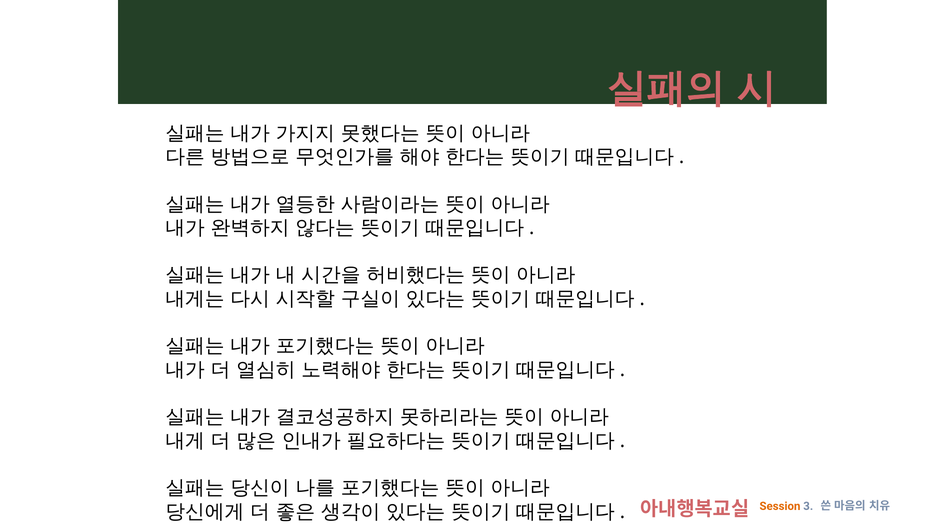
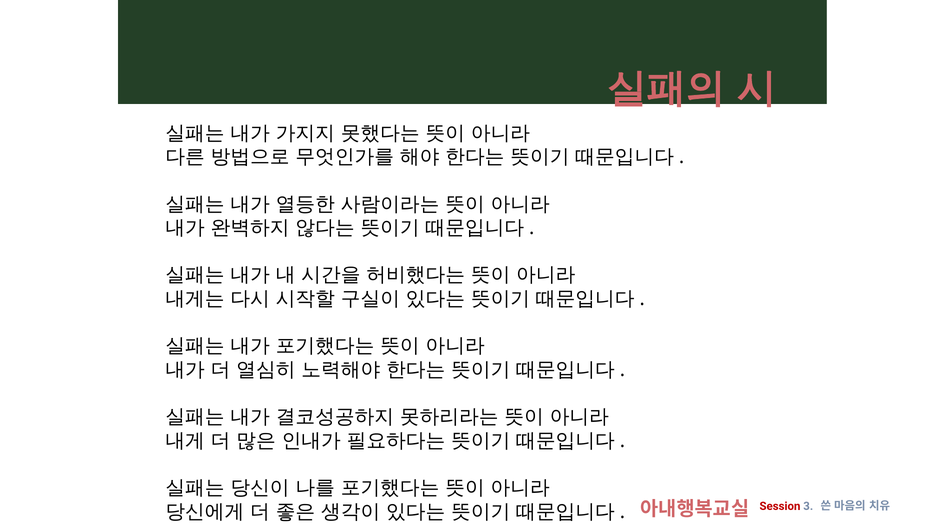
Session colour: orange -> red (780, 506)
